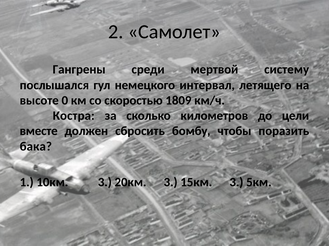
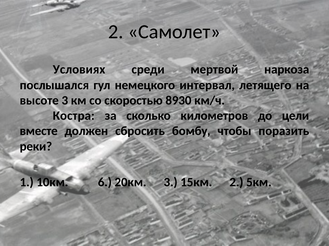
Гангрены: Гангрены -> Условиях (79, 70)
систему: систему -> наркоза (287, 70)
высоте 0: 0 -> 3 (65, 101)
1809: 1809 -> 8930 (178, 101)
бака: бака -> реки (36, 147)
10км 3: 3 -> 6 (105, 183)
15км 3: 3 -> 2 (236, 183)
